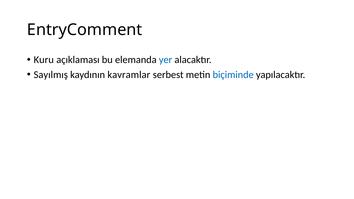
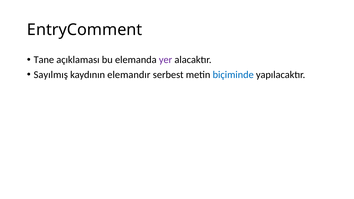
Kuru: Kuru -> Tane (44, 60)
yer colour: blue -> purple (166, 60)
kavramlar: kavramlar -> elemandır (129, 75)
